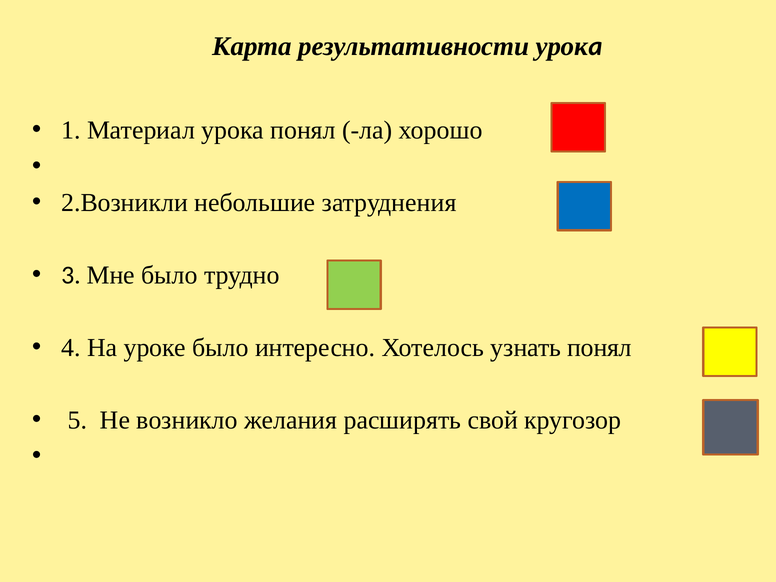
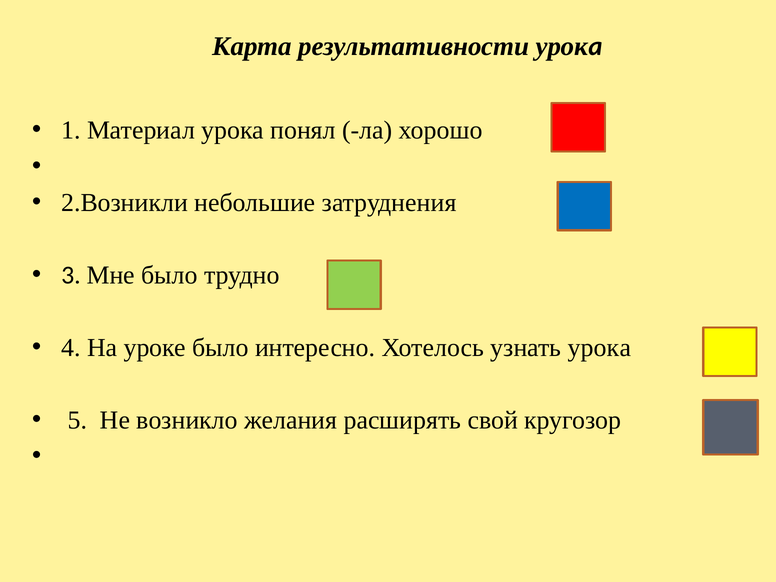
узнать понял: понял -> урока (599, 348)
